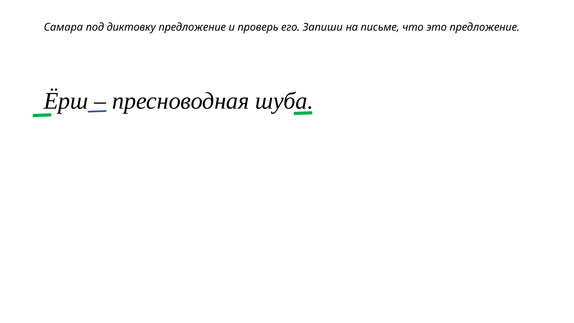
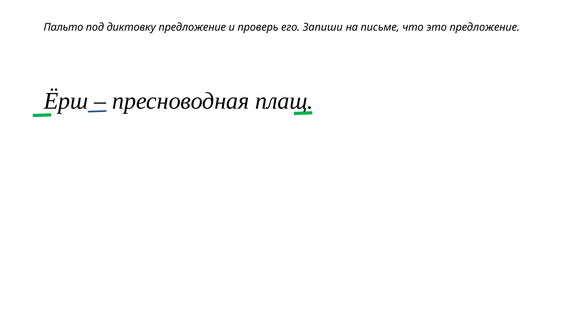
Самара: Самара -> Пальто (63, 27)
шуба: шуба -> плащ (284, 101)
